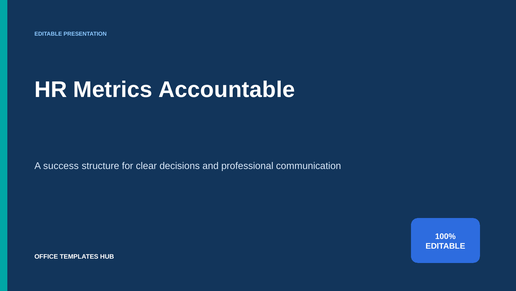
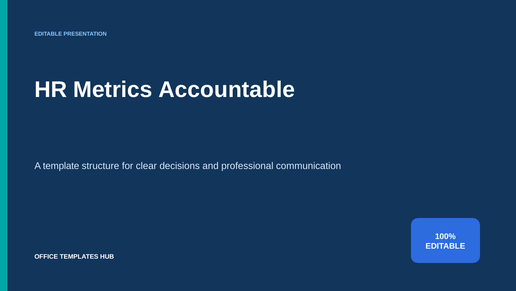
success: success -> template (61, 166)
